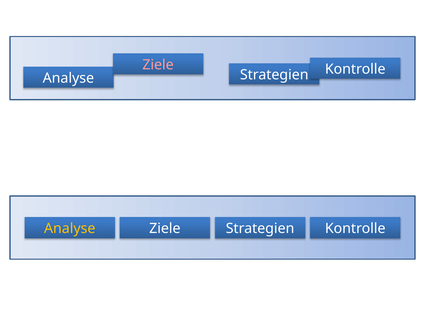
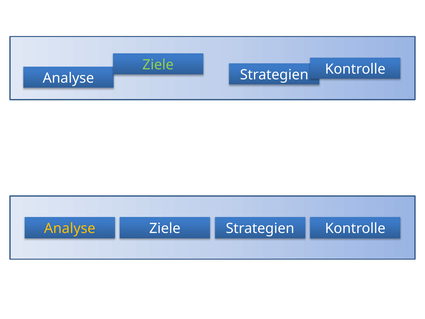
Ziele colour: pink -> light green (158, 65)
